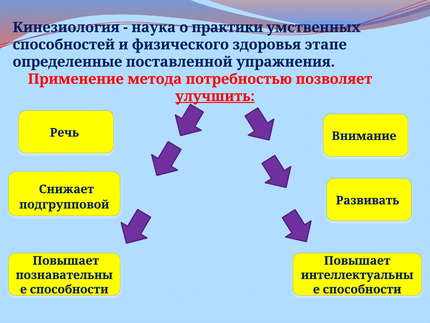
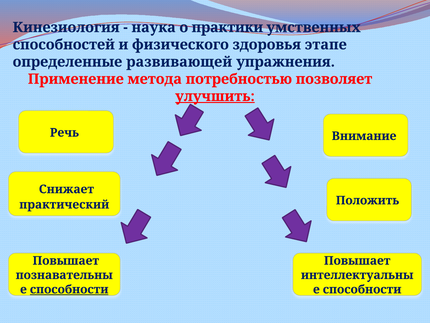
поставленной: поставленной -> развивающей (179, 62)
Развивать: Развивать -> Положить (367, 200)
подгрупповой: подгрупповой -> практический (64, 204)
способности underline: none -> present (69, 289)
